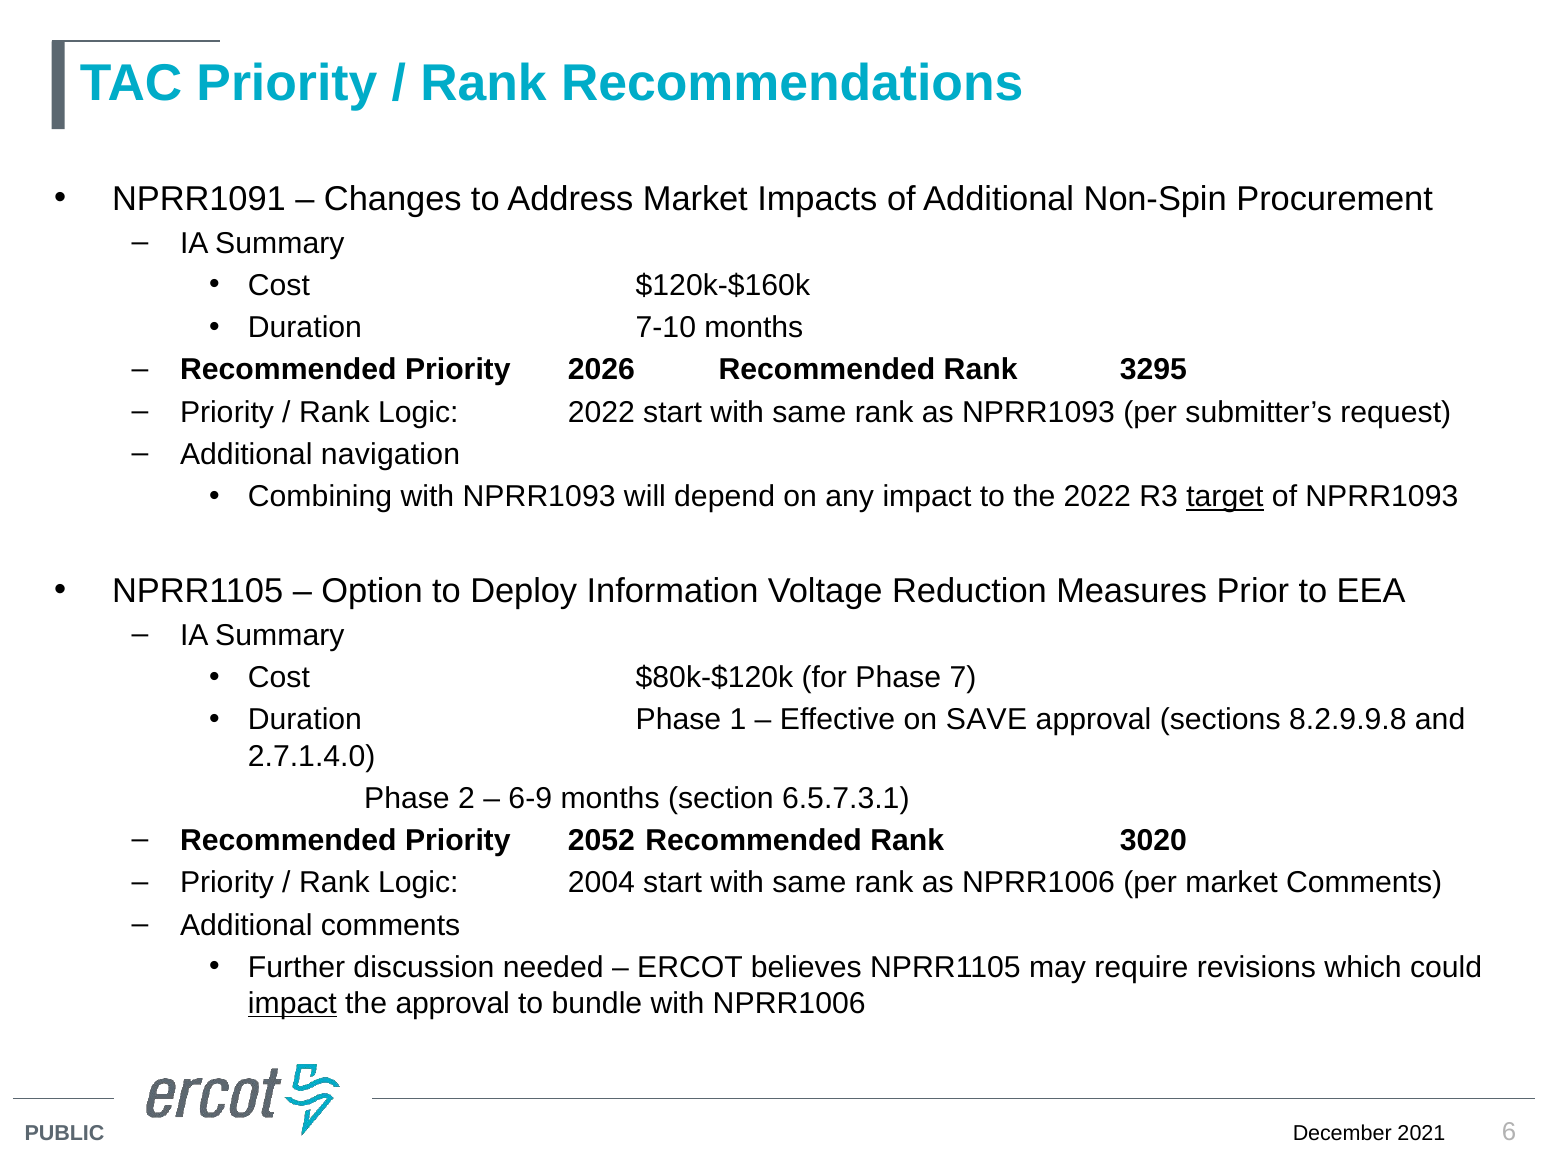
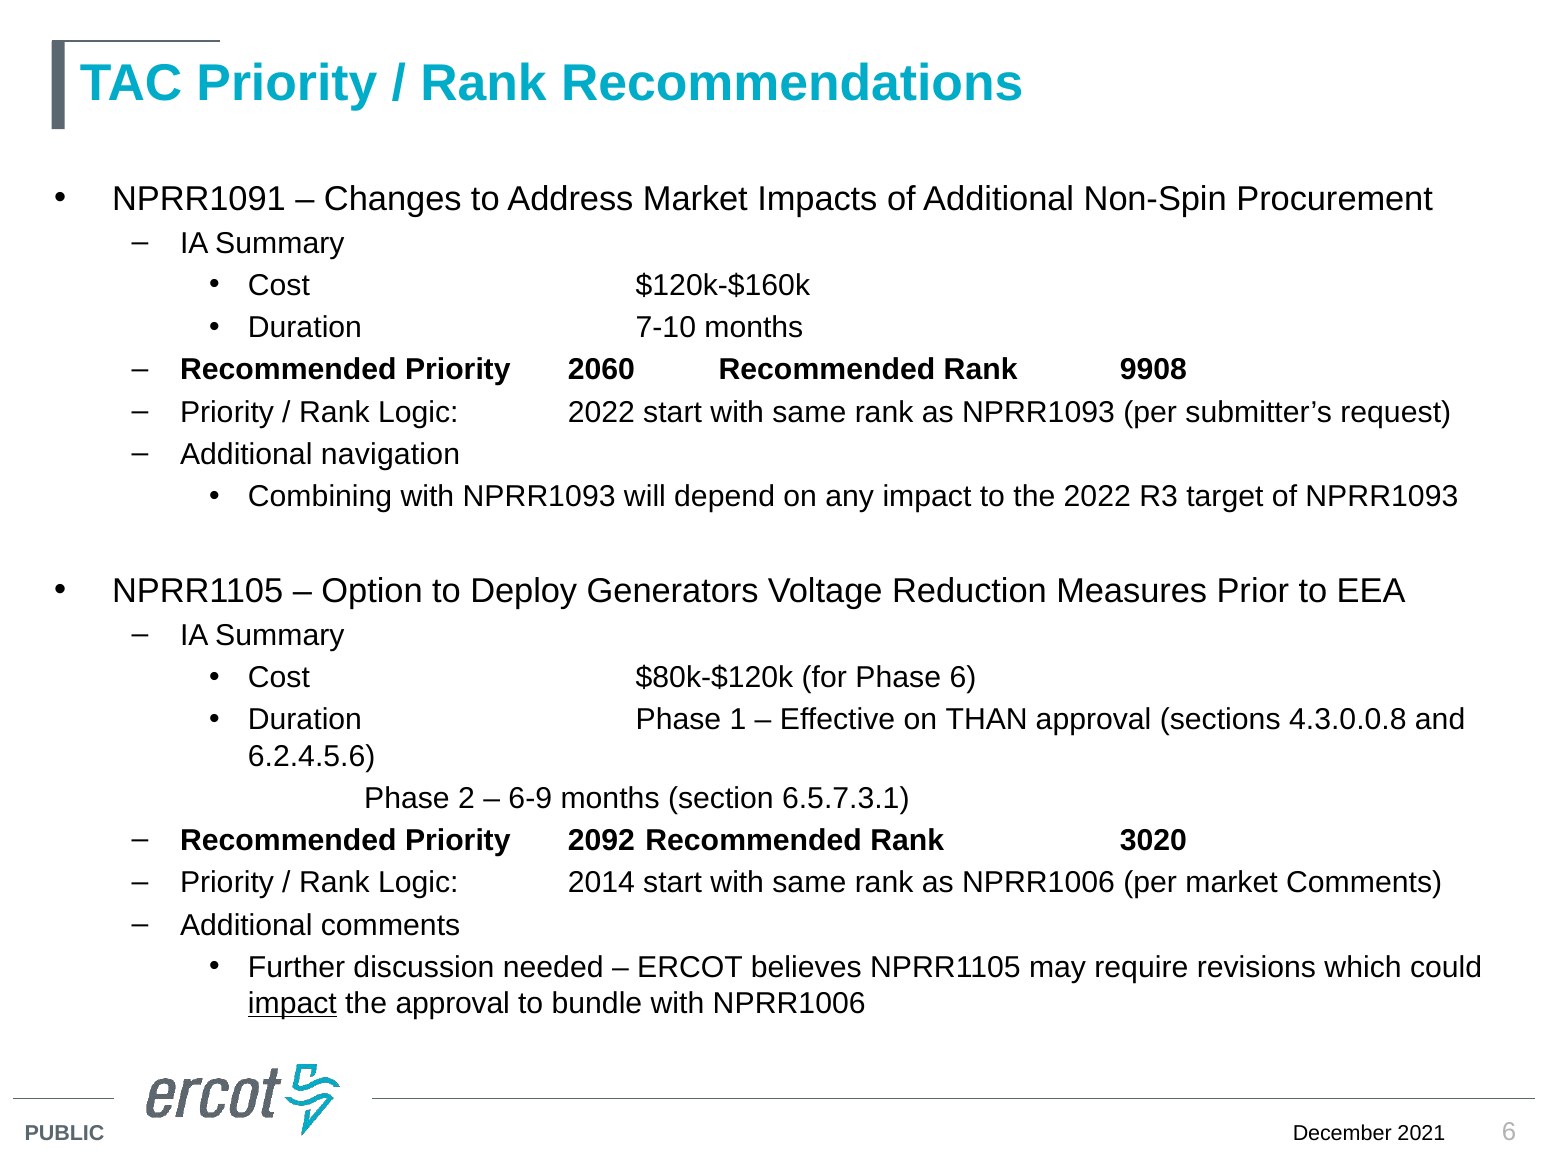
2026: 2026 -> 2060 (601, 370)
3295: 3295 -> 9908 (1153, 370)
target underline: present -> none (1225, 497)
Information: Information -> Generators (673, 591)
Phase 7: 7 -> 6 (963, 678)
SAVE: SAVE -> THAN (987, 720)
8.2.9.9.8: 8.2.9.9.8 -> 4.3.0.0.8 (1348, 720)
2.7.1.4.0: 2.7.1.4.0 -> 6.2.4.5.6 (312, 756)
2052: 2052 -> 2092 (601, 841)
2004: 2004 -> 2014 (601, 883)
